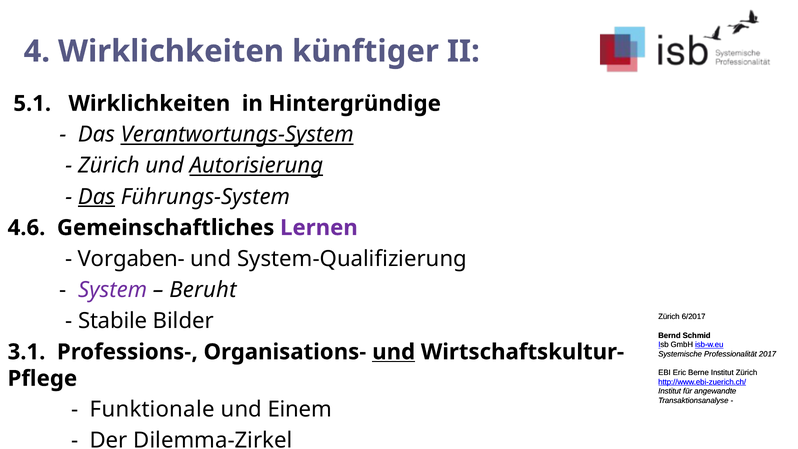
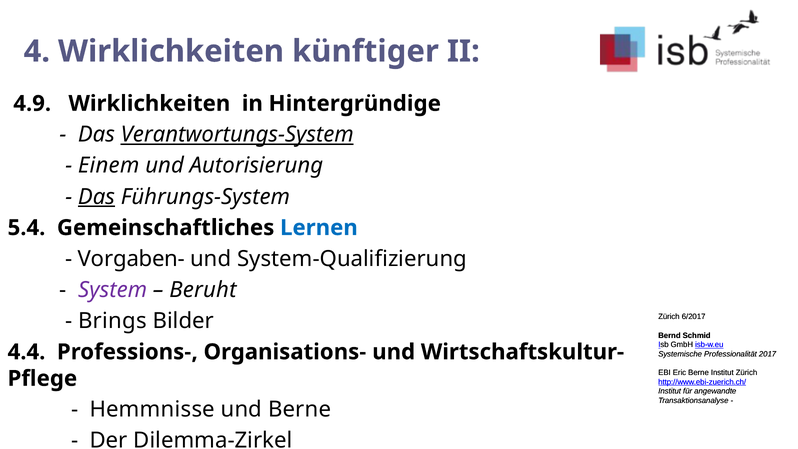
5.1: 5.1 -> 4.9 (32, 104)
Zürich: Zürich -> Einem (109, 166)
Autorisierung underline: present -> none (256, 166)
4.6: 4.6 -> 5.4 (26, 228)
Lernen colour: purple -> blue (319, 228)
Stabile: Stabile -> Brings (112, 321)
3.1: 3.1 -> 4.4 (26, 352)
und underline: present -> none (394, 352)
Funktionale: Funktionale -> Hemmnisse (152, 409)
und Einem: Einem -> Berne (300, 409)
